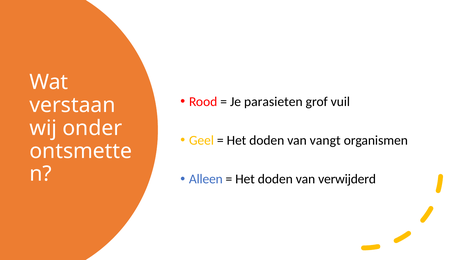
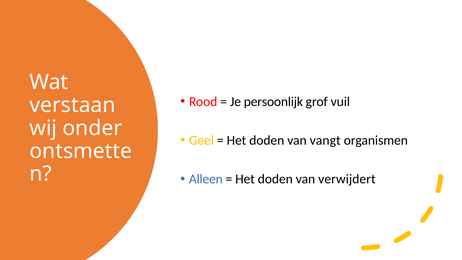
parasieten: parasieten -> persoonlijk (273, 102)
verwijderd: verwijderd -> verwijdert (347, 179)
